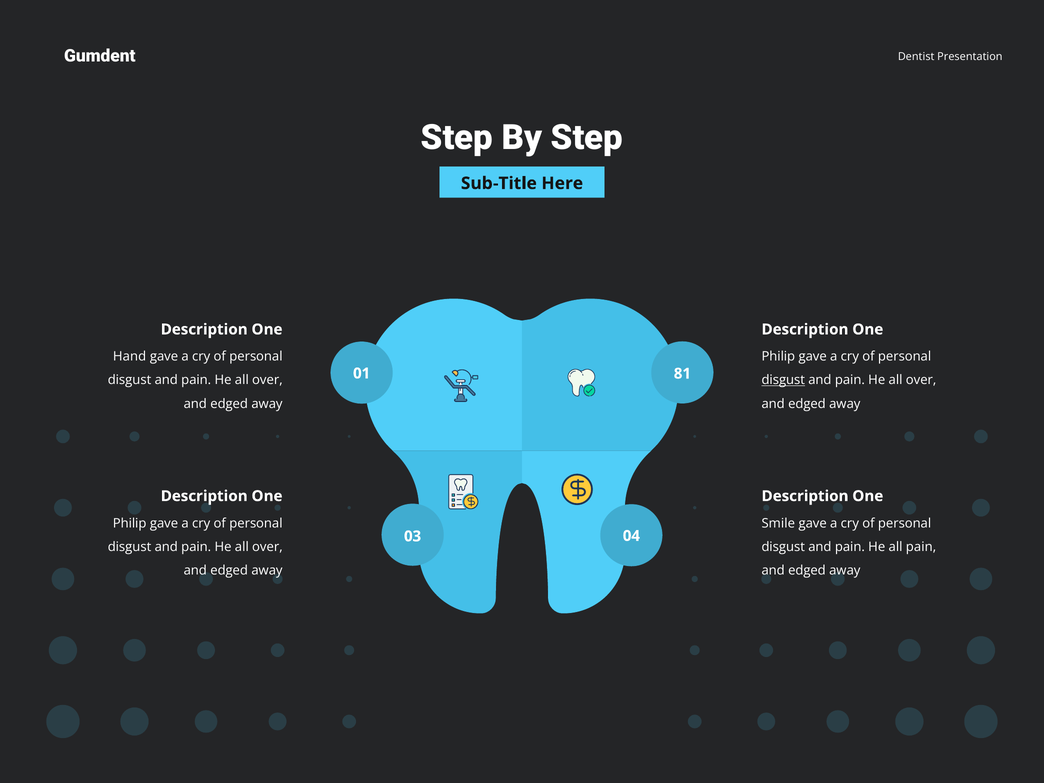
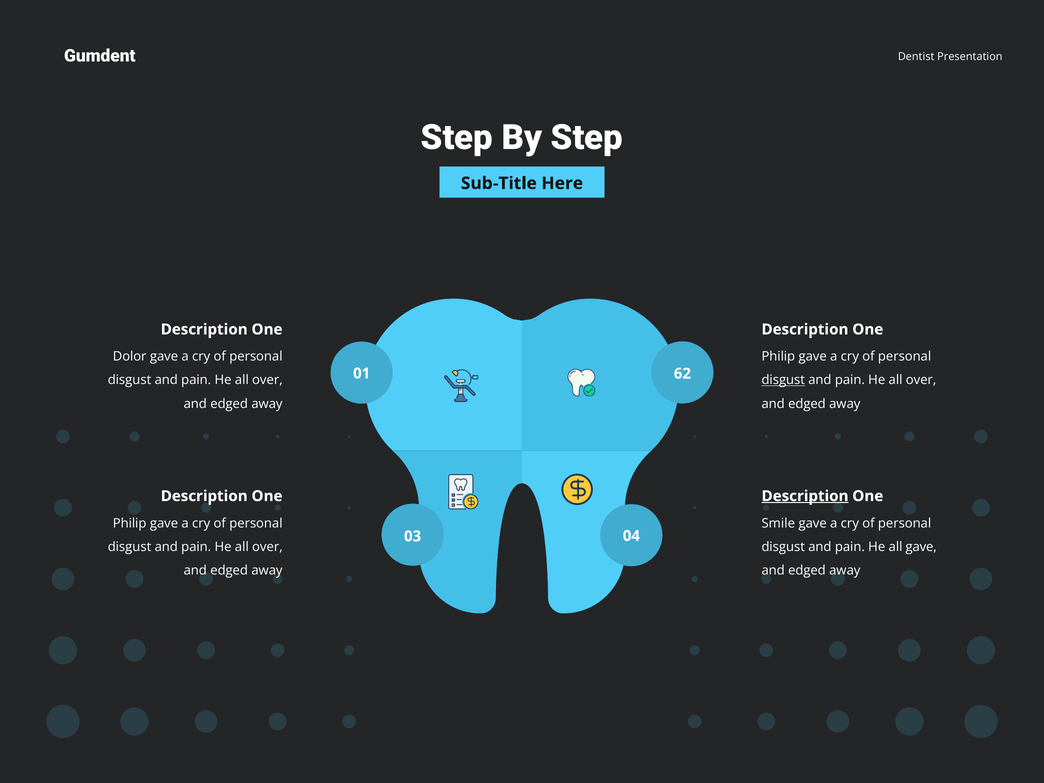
Hand: Hand -> Dolor (130, 357)
81: 81 -> 62 (682, 374)
Description underline: none -> present (805, 496)
all pain: pain -> gave (921, 547)
